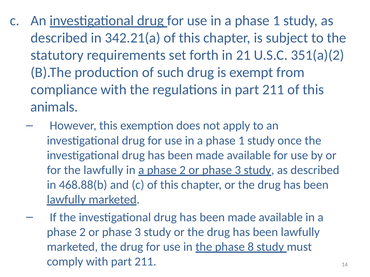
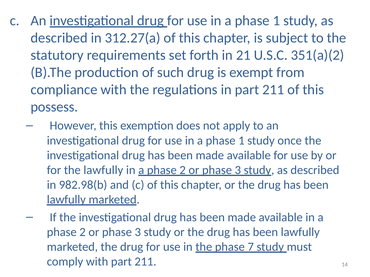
342.21(a: 342.21(a -> 312.27(a (133, 38)
animals: animals -> possess (54, 107)
468.88(b: 468.88(b -> 982.98(b (83, 185)
8: 8 -> 7 (251, 247)
